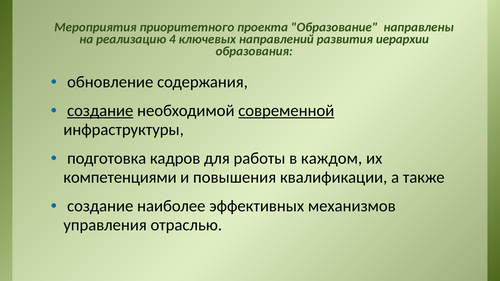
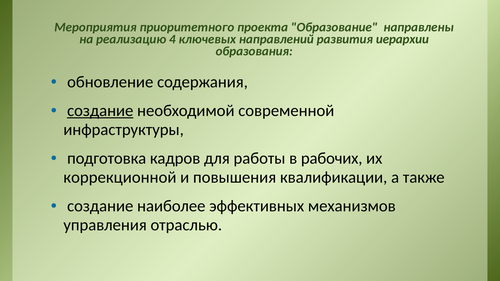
современной underline: present -> none (286, 111)
каждом: каждом -> рабочих (332, 159)
компетенциями: компетенциями -> коррекционной (120, 178)
